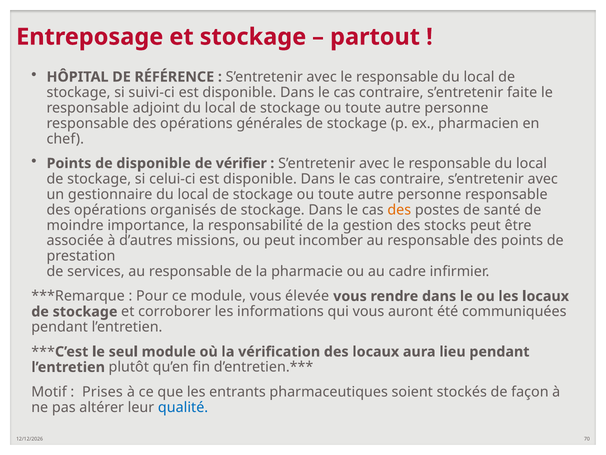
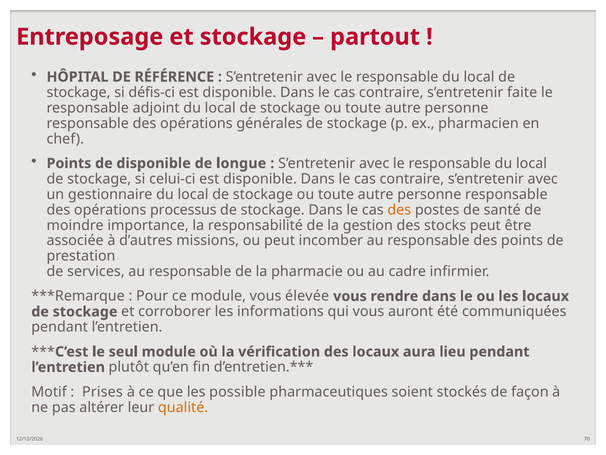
suivi-ci: suivi-ci -> défis-ci (152, 92)
vérifier: vérifier -> longue (241, 163)
organisés: organisés -> processus (183, 210)
entrants: entrants -> possible (237, 391)
qualité colour: blue -> orange (183, 407)
